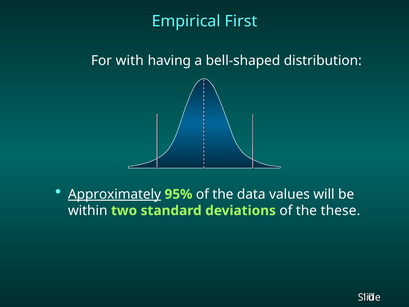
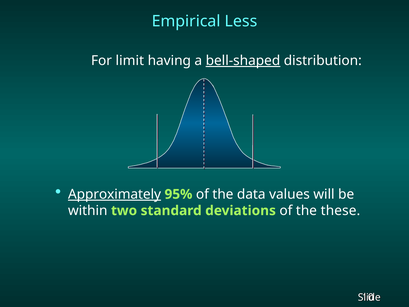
First: First -> Less (241, 21)
with: with -> limit (130, 61)
bell-shaped underline: none -> present (243, 61)
